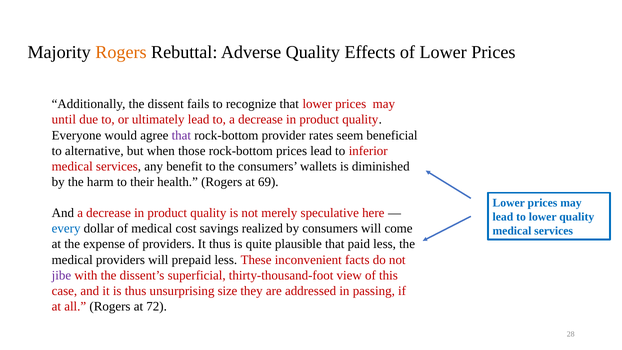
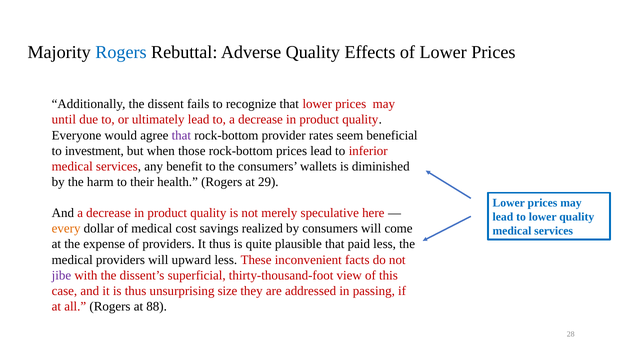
Rogers colour: orange -> blue (121, 52)
alternative: alternative -> investment (94, 151)
69: 69 -> 29 (268, 182)
every colour: blue -> orange (66, 229)
prepaid: prepaid -> upward (191, 260)
72: 72 -> 88 (157, 306)
